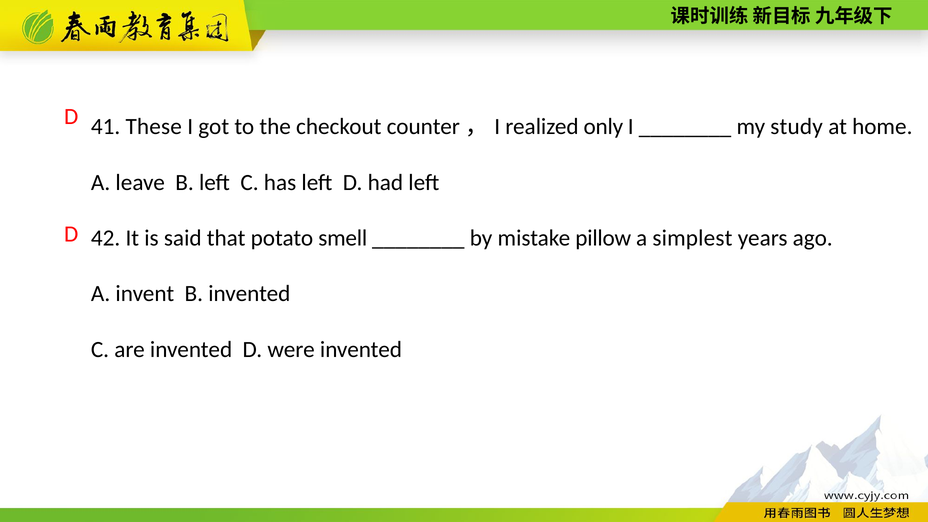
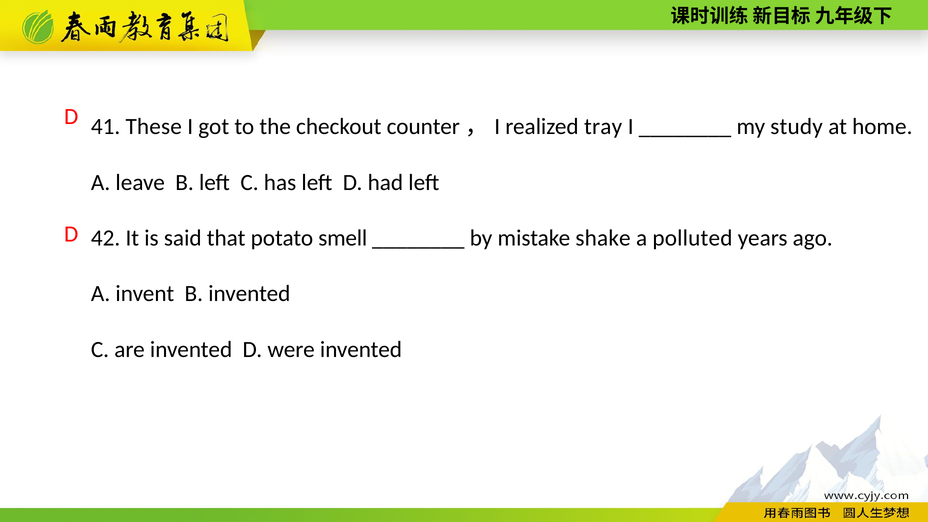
only: only -> tray (603, 127)
pillow: pillow -> shake (603, 238)
simplest: simplest -> polluted (692, 238)
